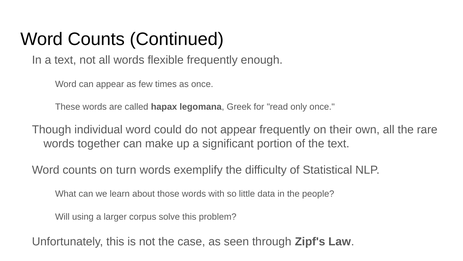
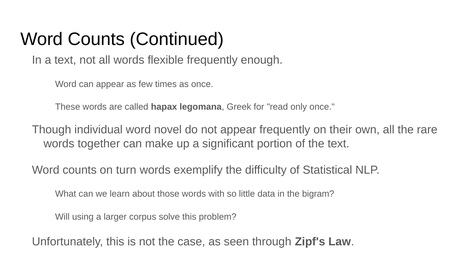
could: could -> novel (168, 129)
people: people -> bigram (318, 194)
